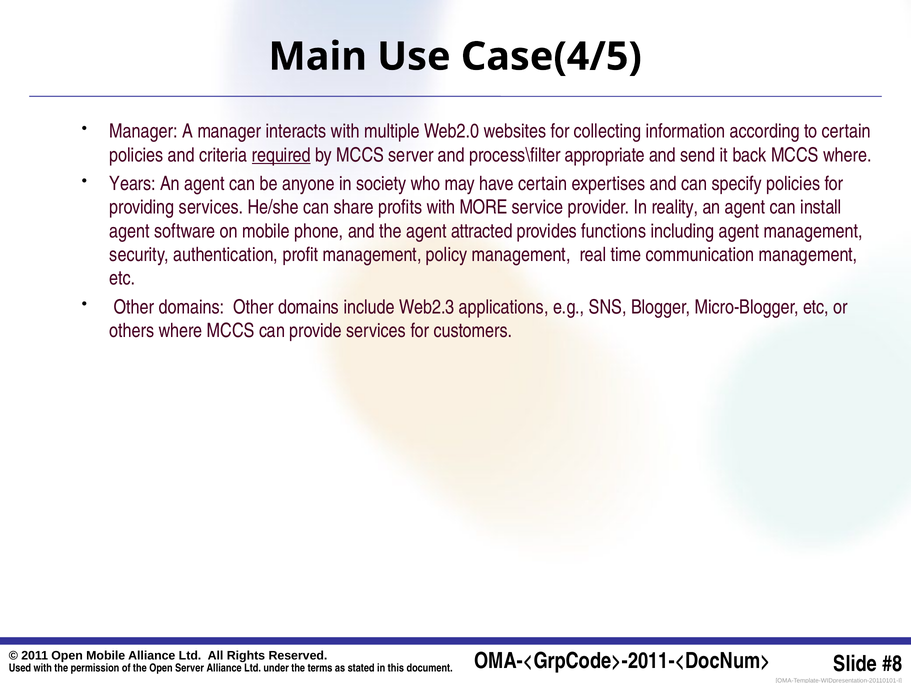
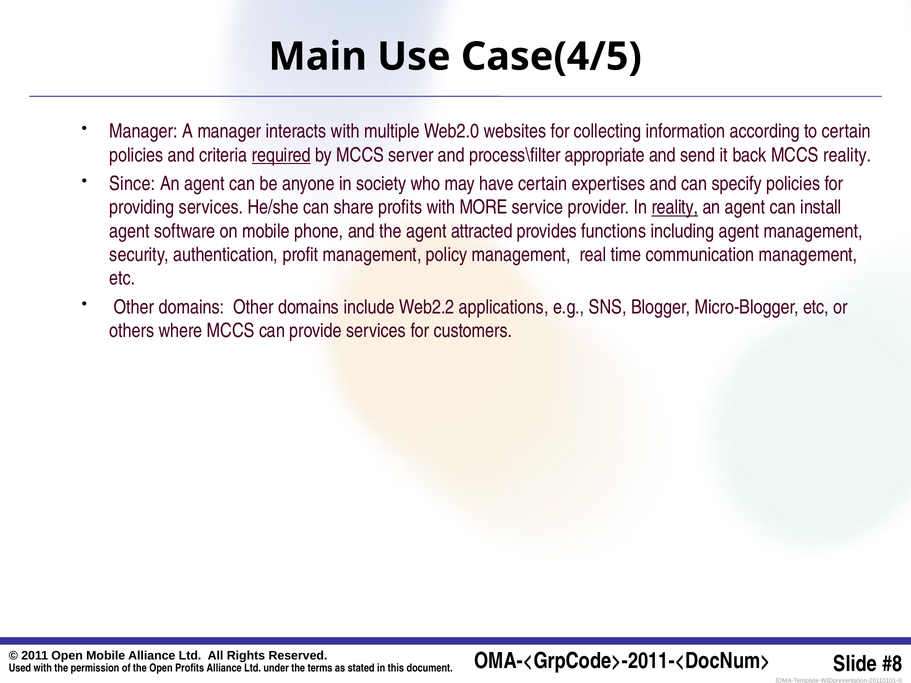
MCCS where: where -> reality (847, 155)
Years: Years -> Since (132, 184)
reality underline: none -> present (675, 207)
Web2.3: Web2.3 -> Web2.2 (427, 307)
Server: Server -> Profits (190, 669)
